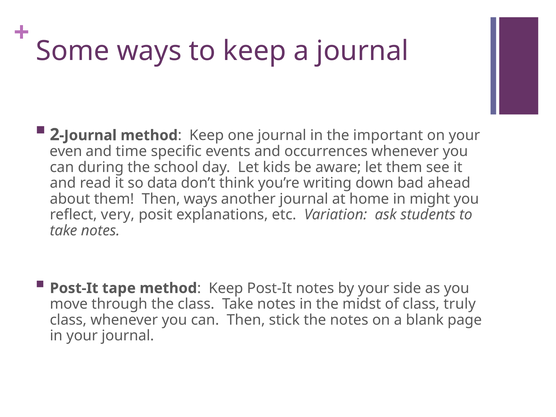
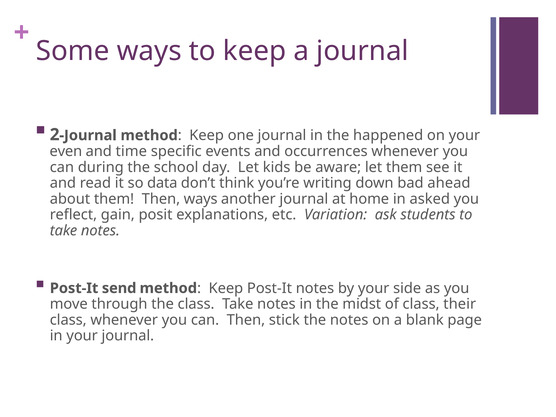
important: important -> happened (388, 135)
might: might -> asked (430, 199)
very: very -> gain (118, 215)
tape: tape -> send (119, 288)
truly: truly -> their (460, 304)
